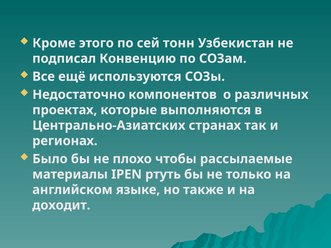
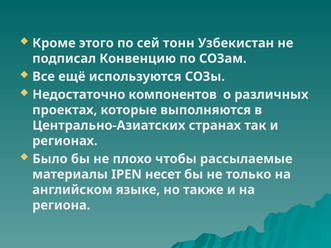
ртуть: ртуть -> несет (163, 175)
доходит: доходит -> региона (61, 205)
